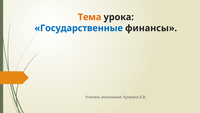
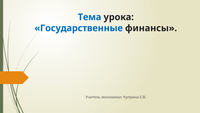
Тема colour: orange -> blue (90, 17)
